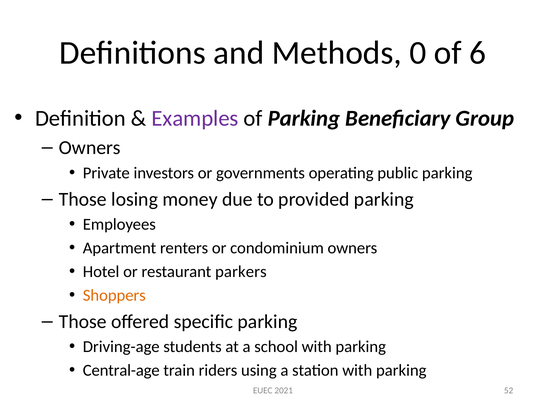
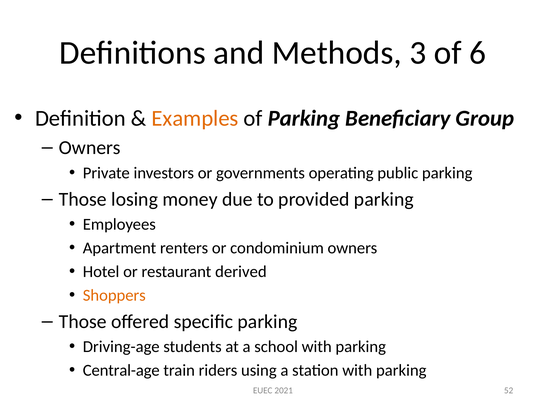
0: 0 -> 3 (418, 53)
Examples colour: purple -> orange (195, 118)
parkers: parkers -> derived (241, 272)
